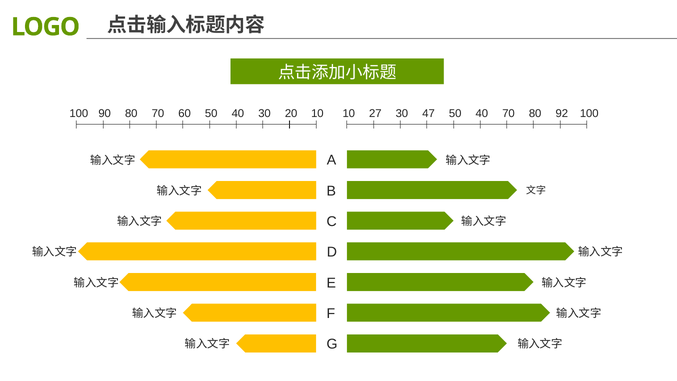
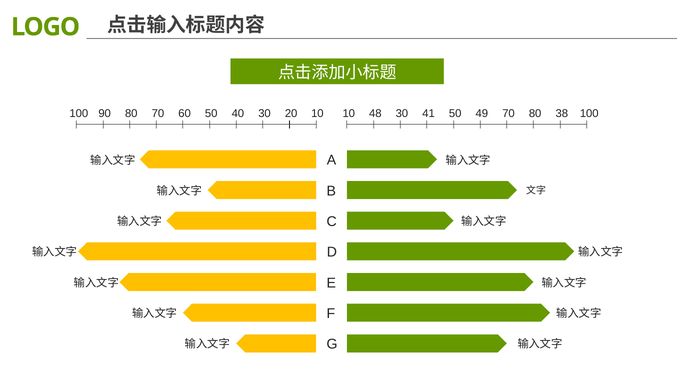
27: 27 -> 48 (375, 114)
47: 47 -> 41 (429, 114)
50 40: 40 -> 49 (482, 114)
92: 92 -> 38 (562, 114)
